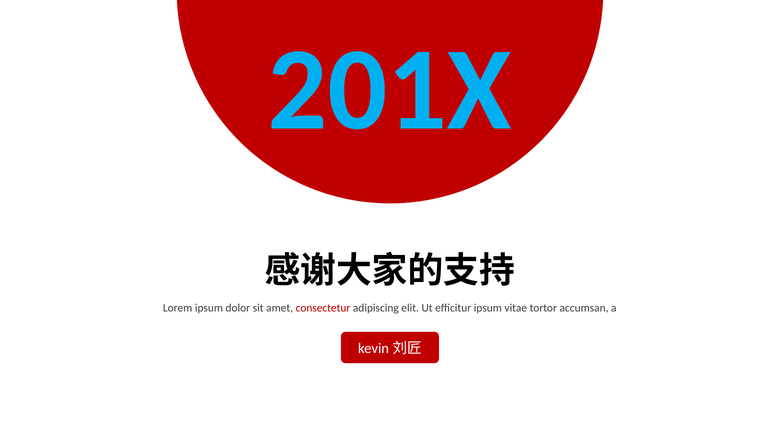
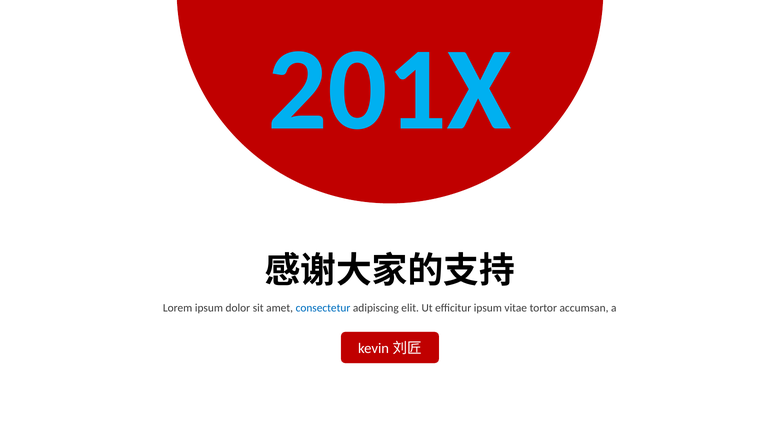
consectetur colour: red -> blue (323, 308)
